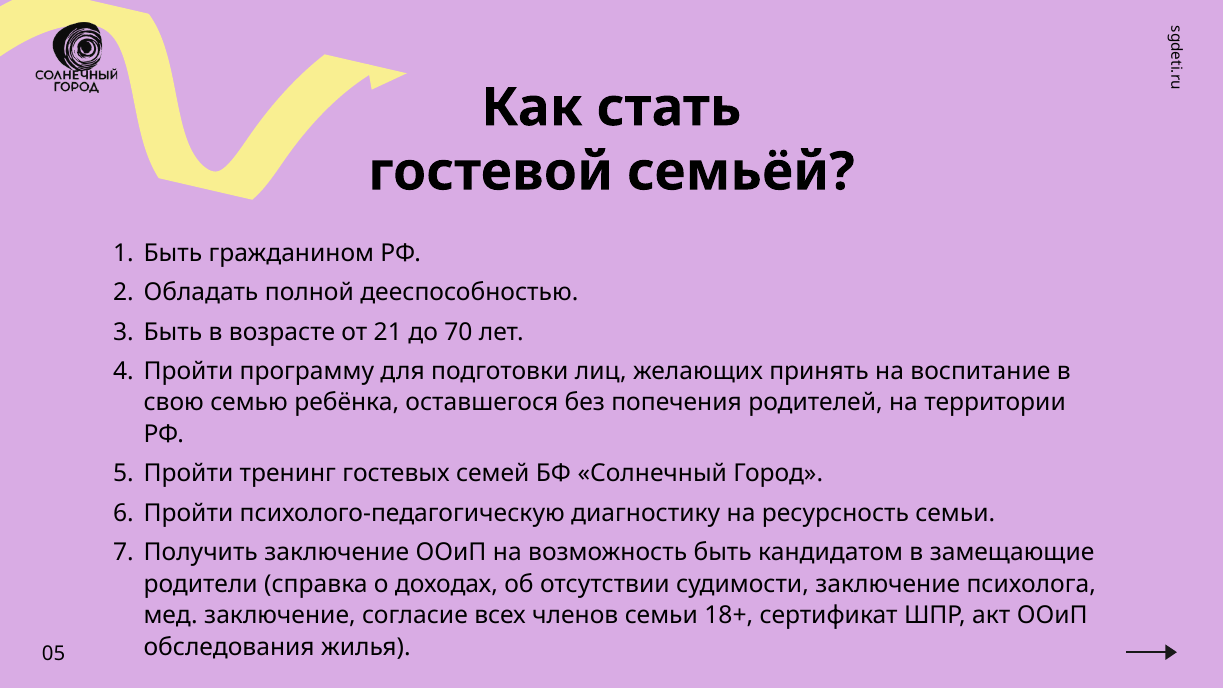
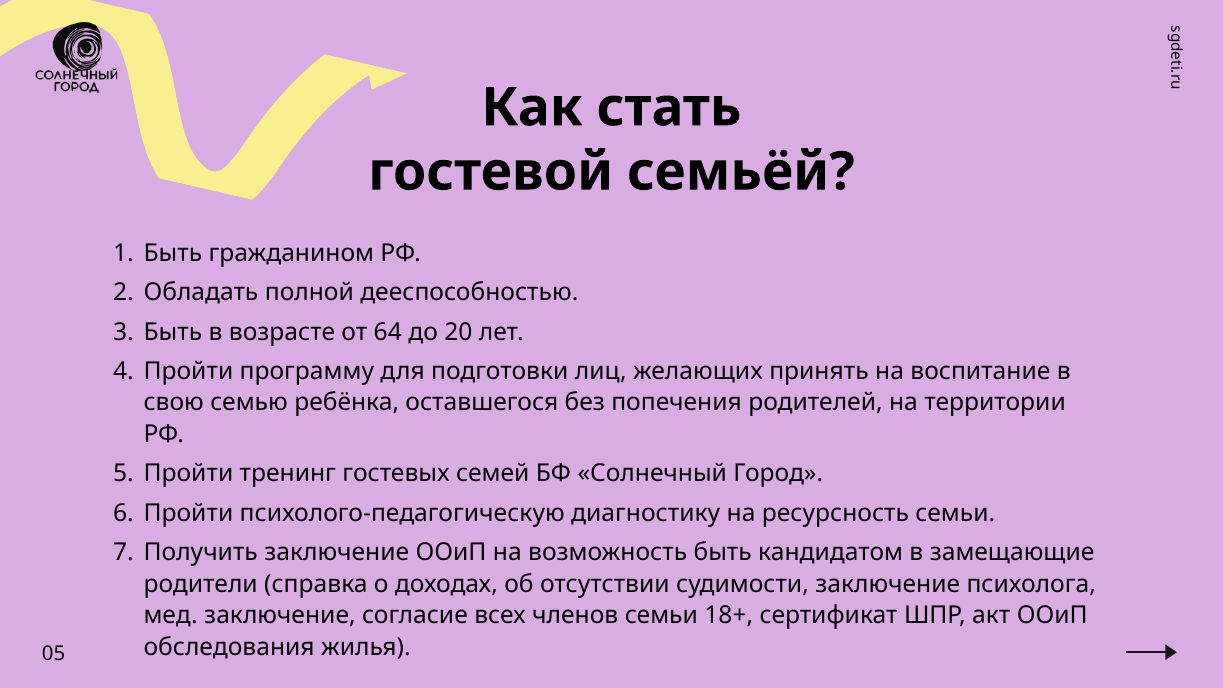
21: 21 -> 64 (388, 332)
70: 70 -> 20 (458, 332)
